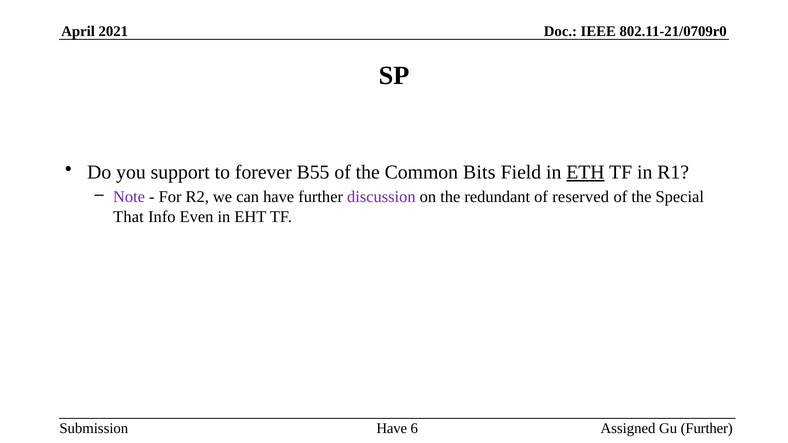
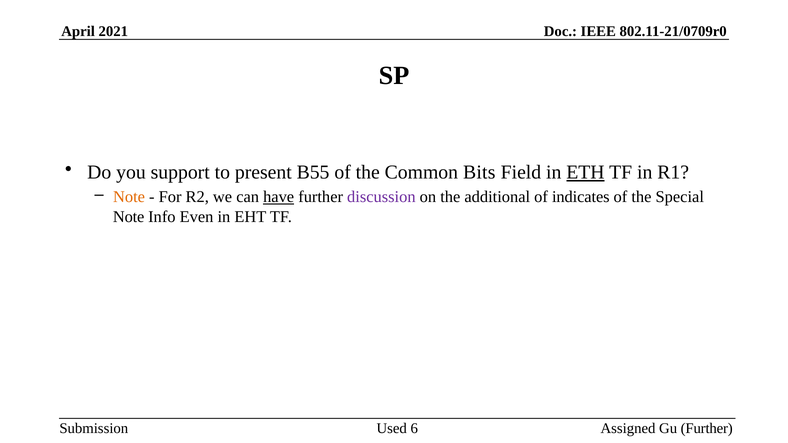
forever: forever -> present (263, 172)
Note colour: purple -> orange (129, 197)
have underline: none -> present (279, 197)
redundant: redundant -> additional (497, 197)
reserved: reserved -> indicates (581, 197)
That: That -> Note (129, 217)
Have: Have -> Used (392, 428)
